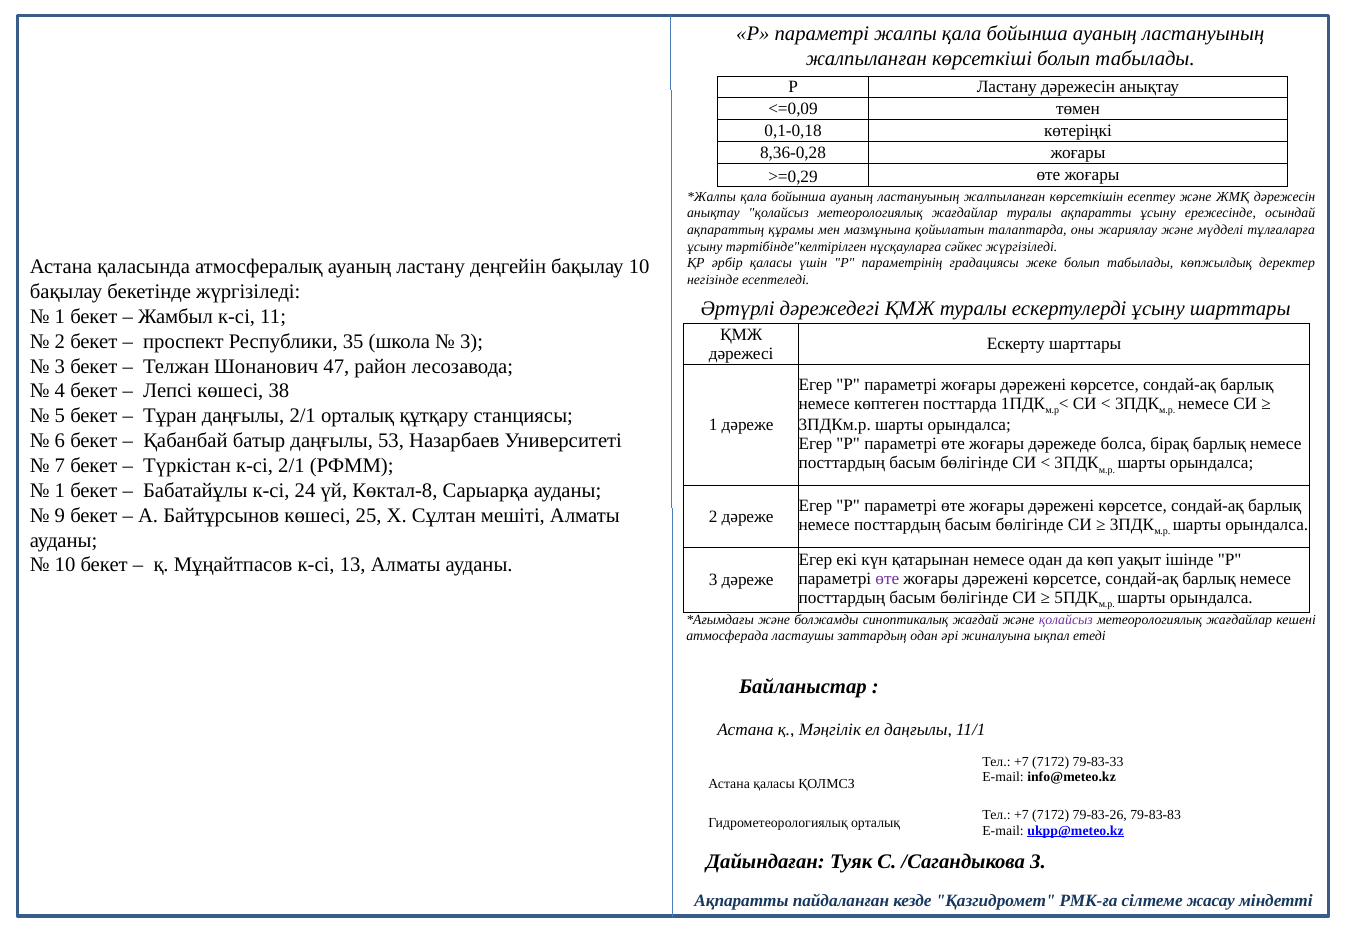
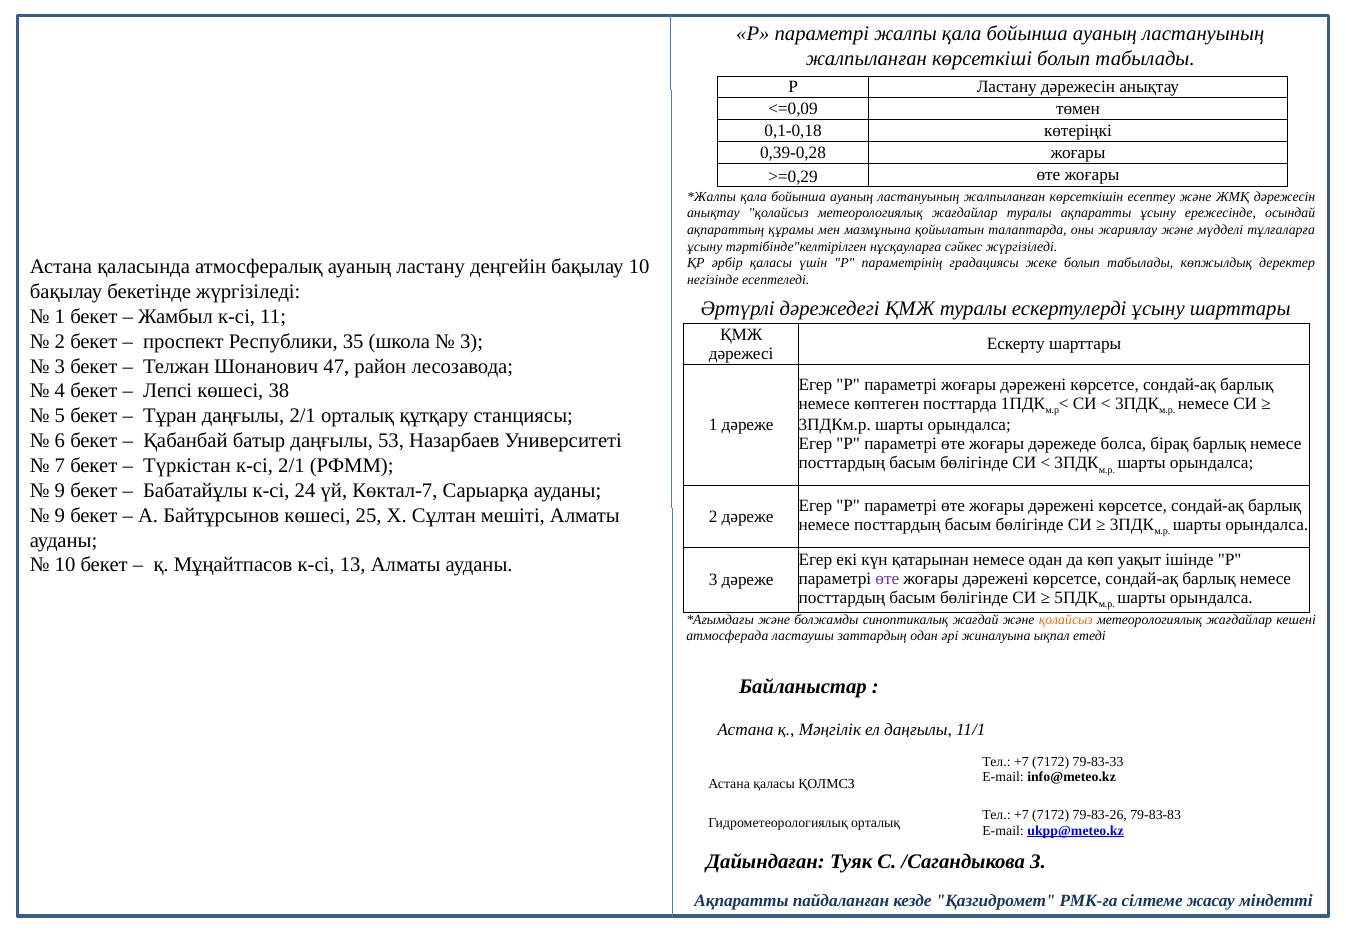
8,36-0,28: 8,36-0,28 -> 0,39-0,28 (793, 153)
1: 1 -> 9 (60, 490)
Көктал-8: Көктал-8 -> Көктал-7 (395, 490)
қолайсыз colour: purple -> orange (1066, 619)
